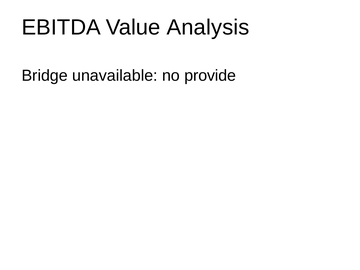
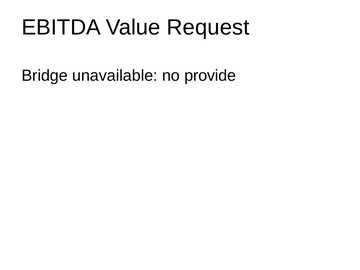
Analysis: Analysis -> Request (208, 27)
